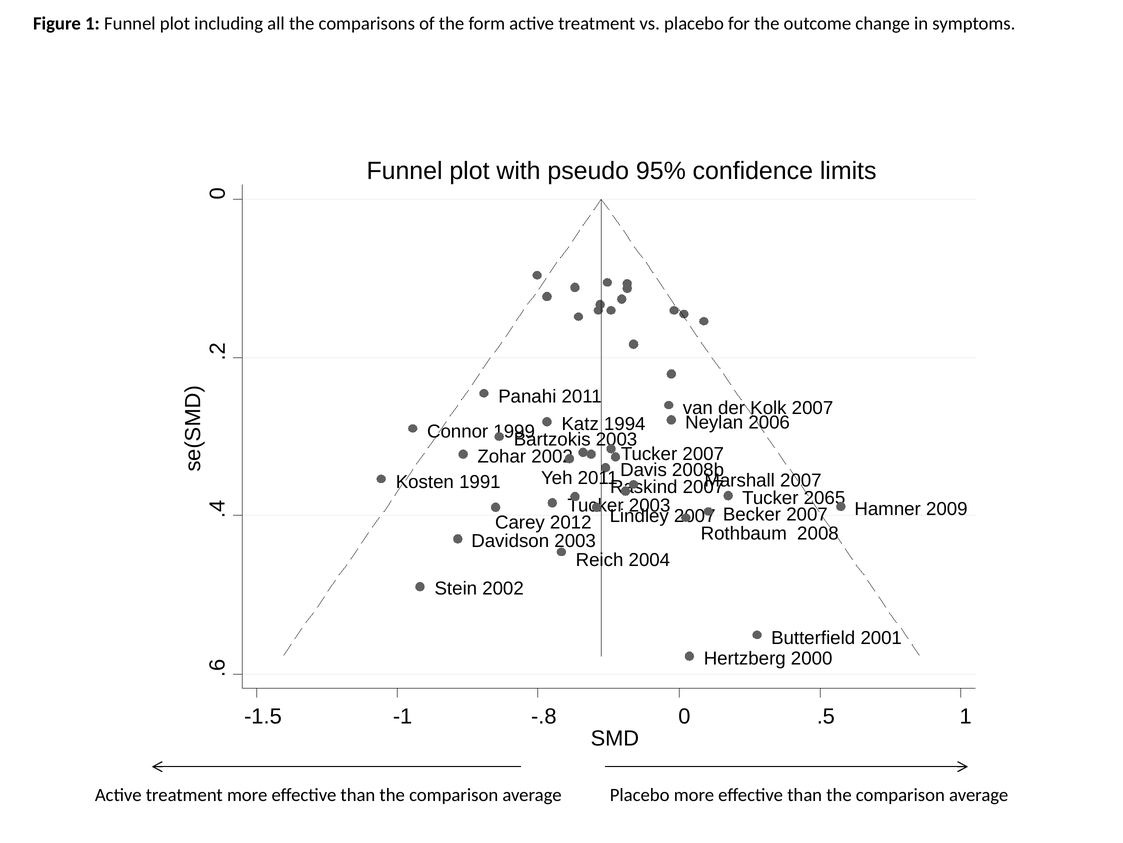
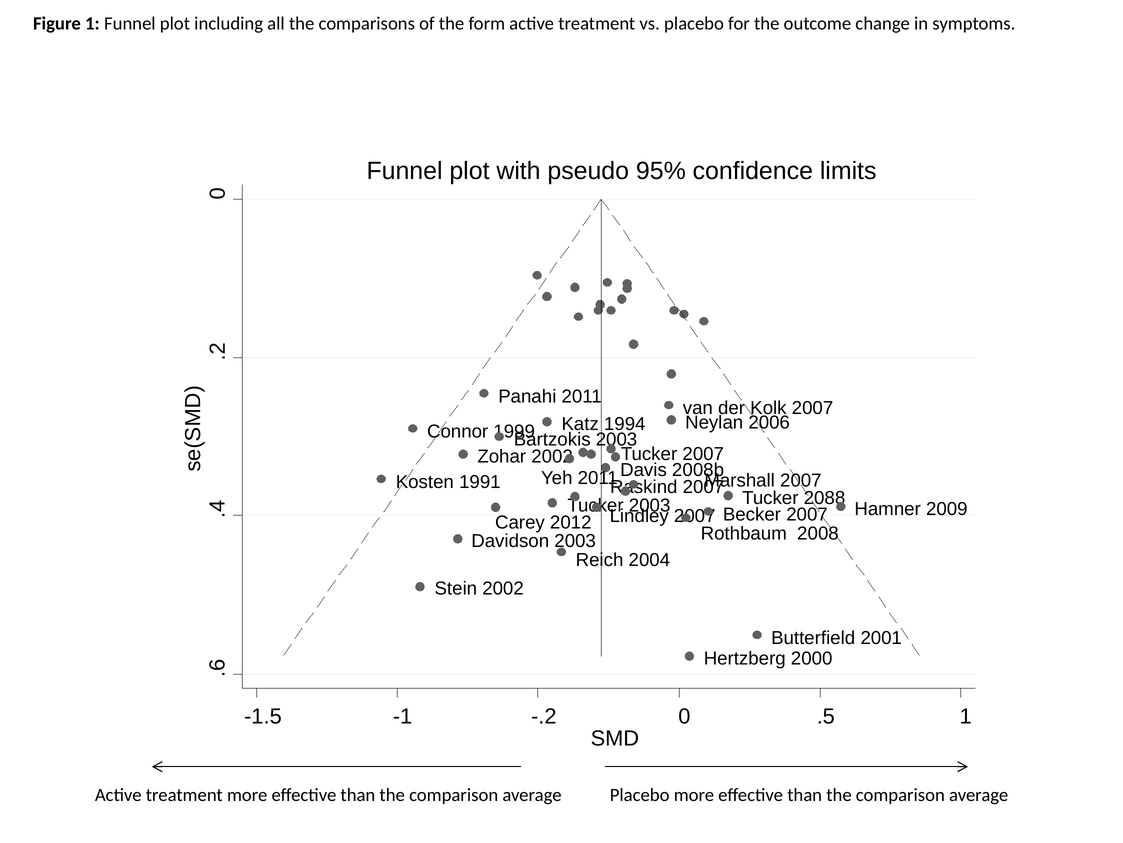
2065: 2065 -> 2088 (824, 498)
-.8: -.8 -> -.2 (544, 716)
